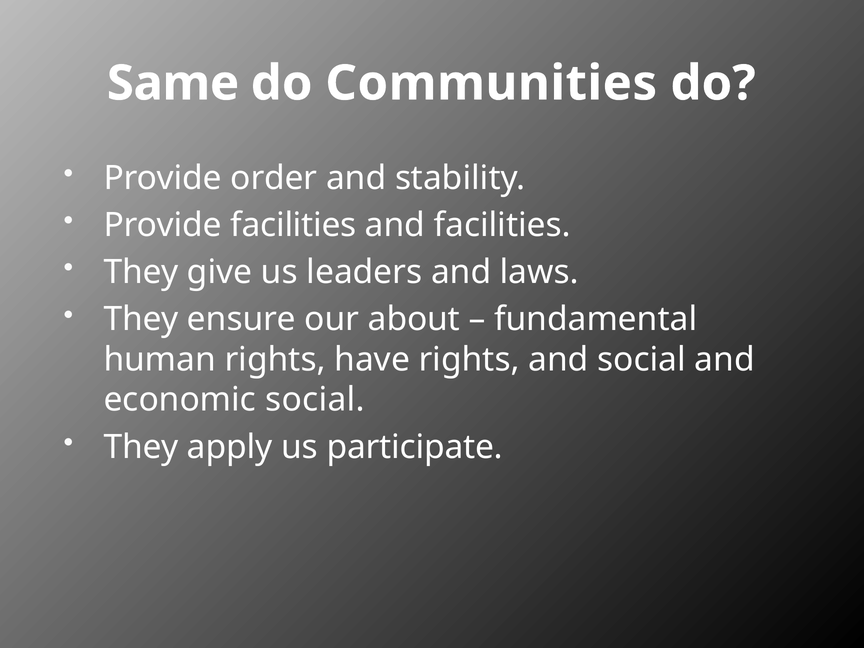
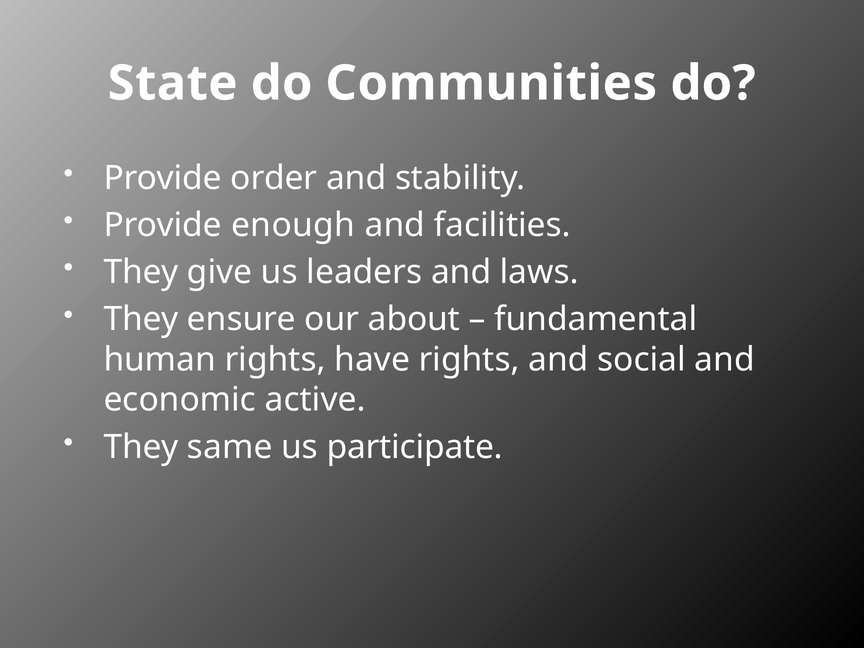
Same: Same -> State (173, 83)
Provide facilities: facilities -> enough (293, 225)
economic social: social -> active (315, 400)
apply: apply -> same (230, 447)
